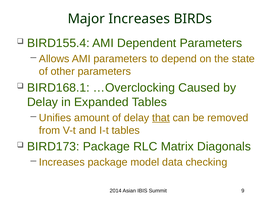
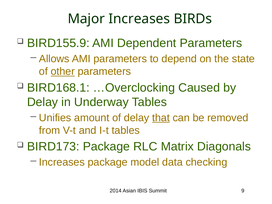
BIRD155.4: BIRD155.4 -> BIRD155.9 (58, 43)
other underline: none -> present (63, 72)
Expanded: Expanded -> Underway (101, 102)
